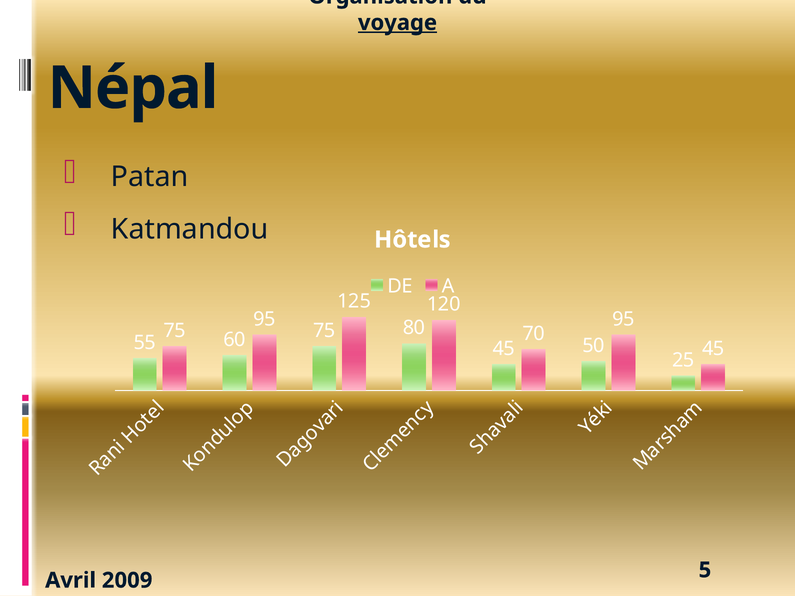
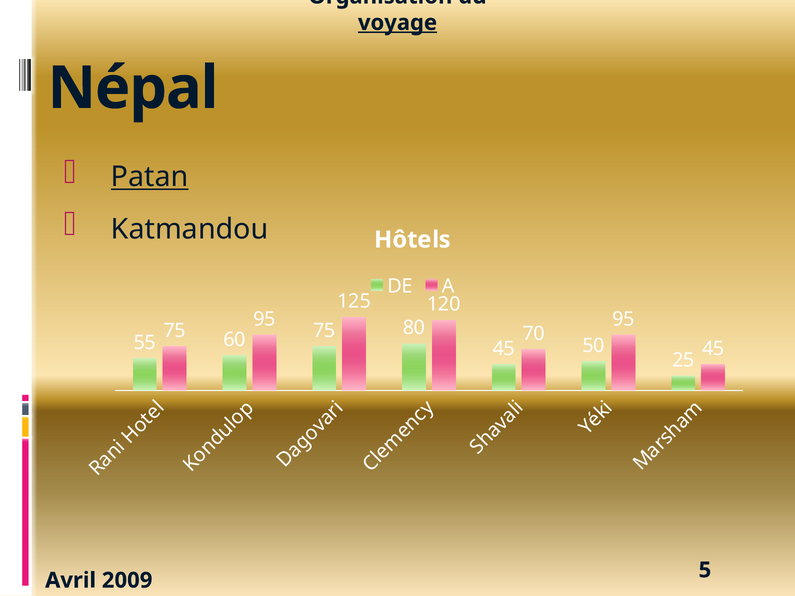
Patan underline: none -> present (150, 177)
